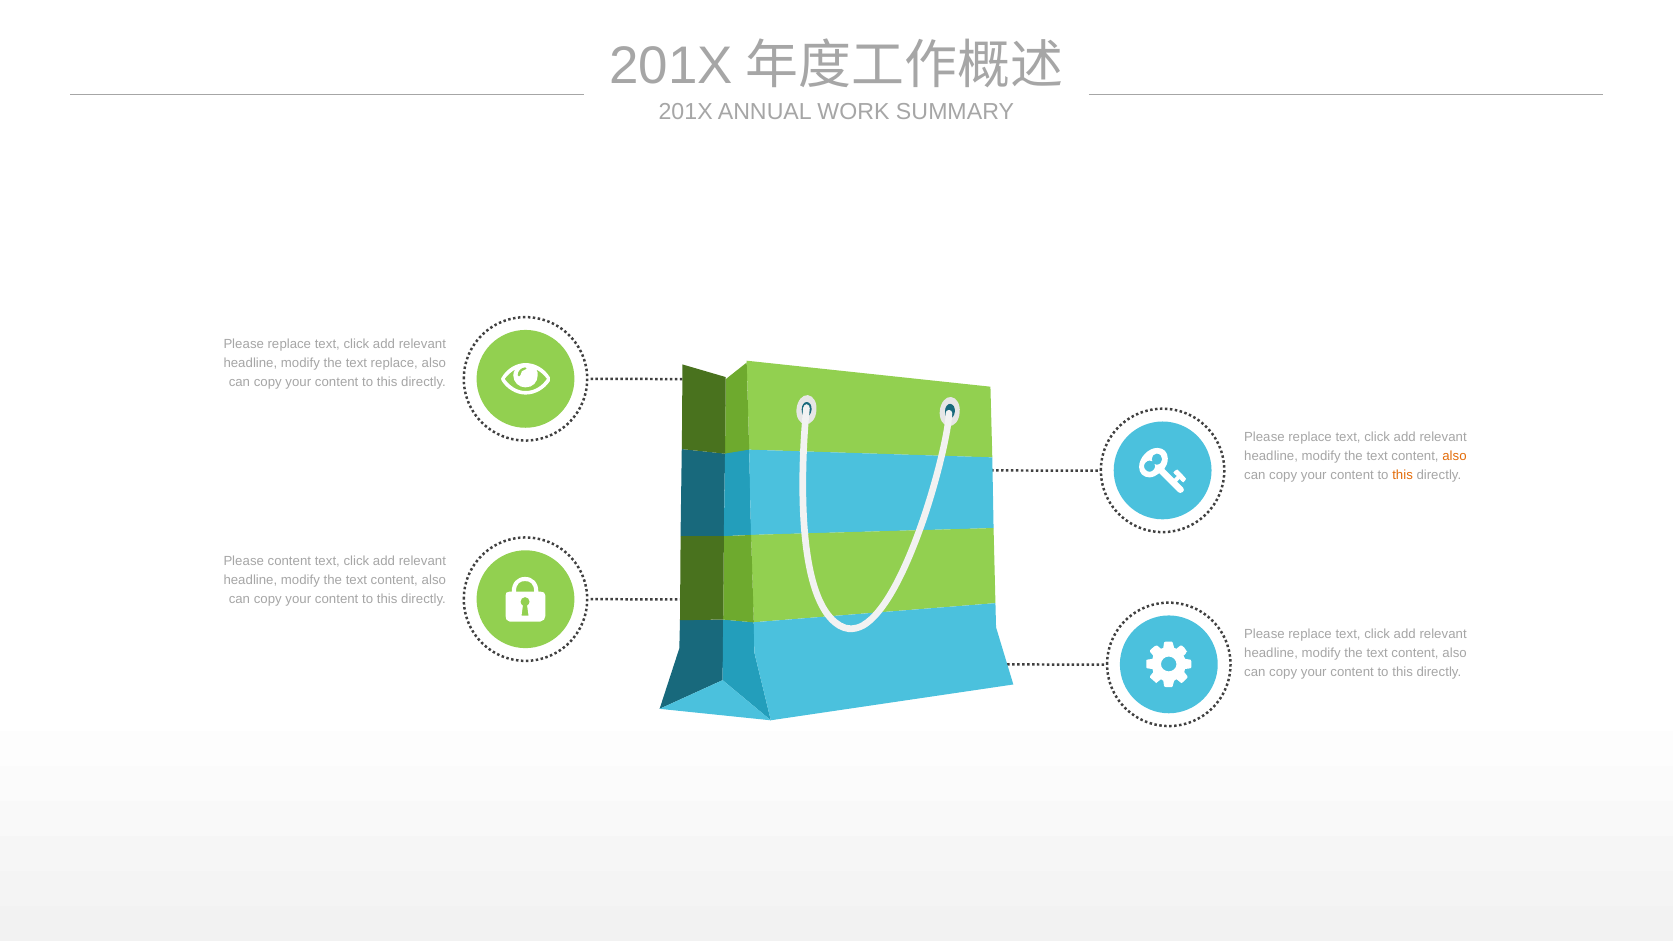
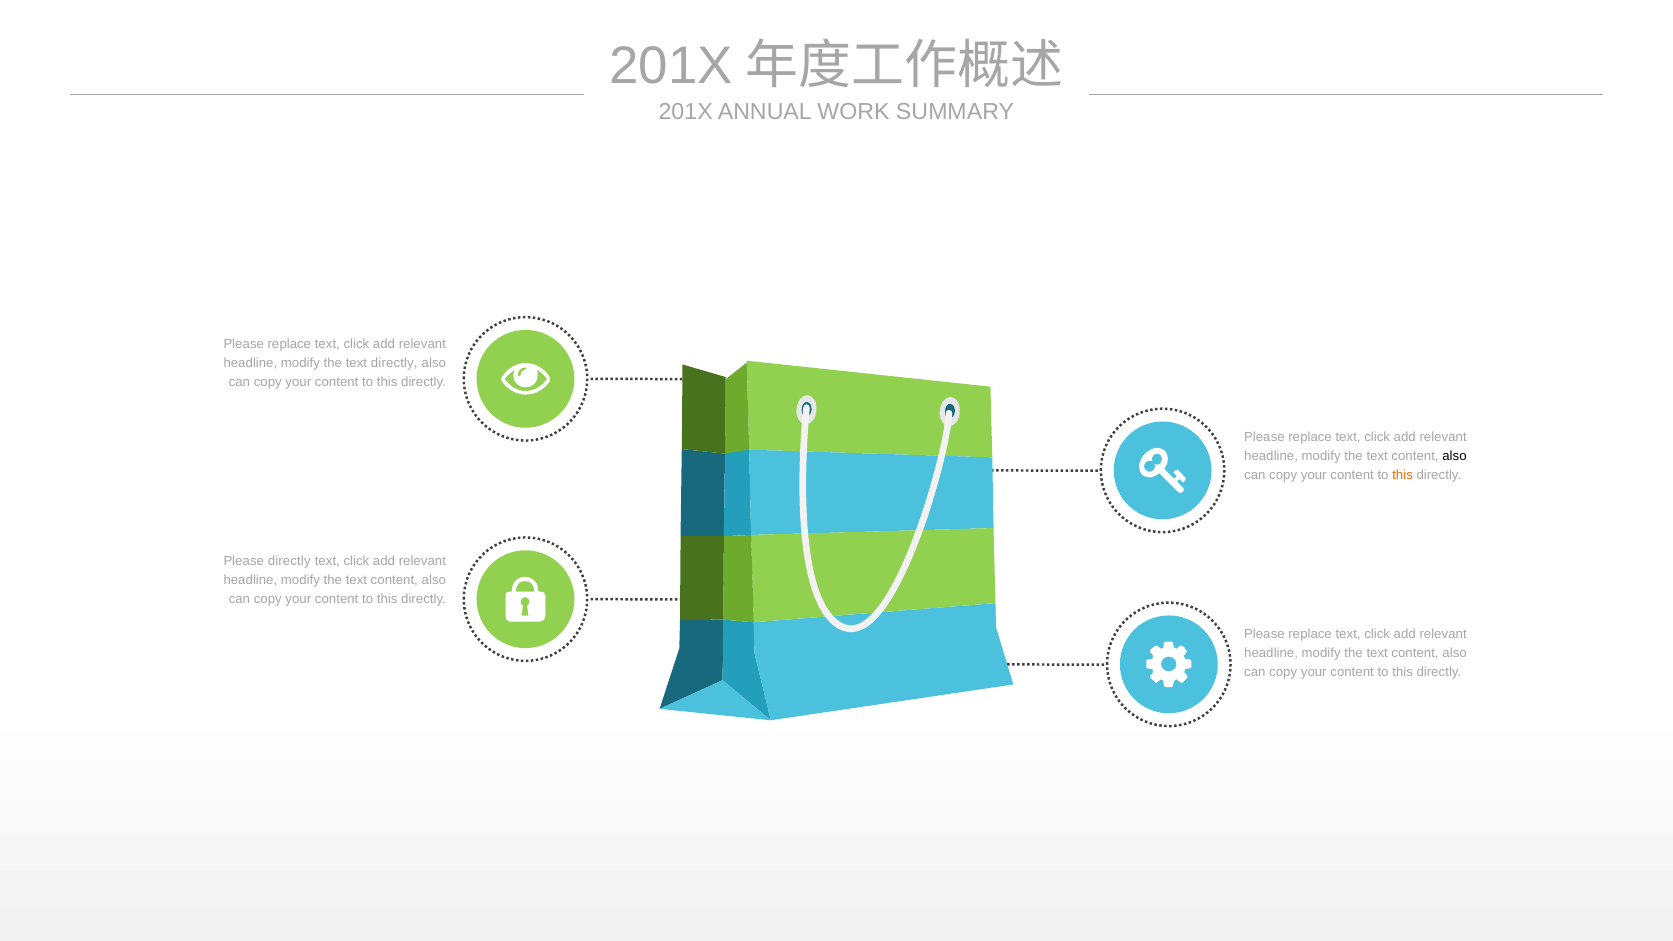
text replace: replace -> directly (394, 363)
also colour: orange -> black (1454, 456)
Please content: content -> directly (289, 561)
